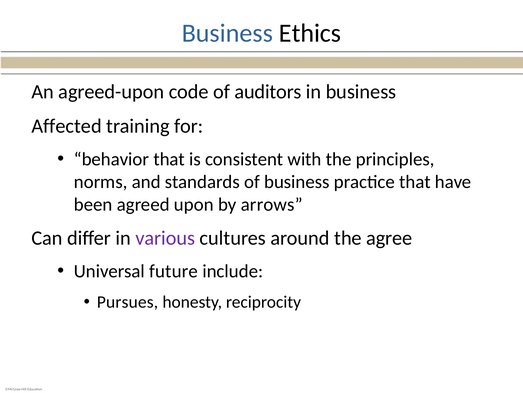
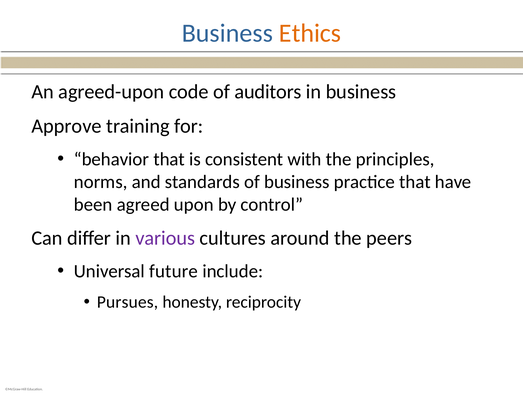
Ethics colour: black -> orange (310, 33)
Affected: Affected -> Approve (67, 126)
arrows: arrows -> control (272, 204)
agree: agree -> peers (389, 238)
